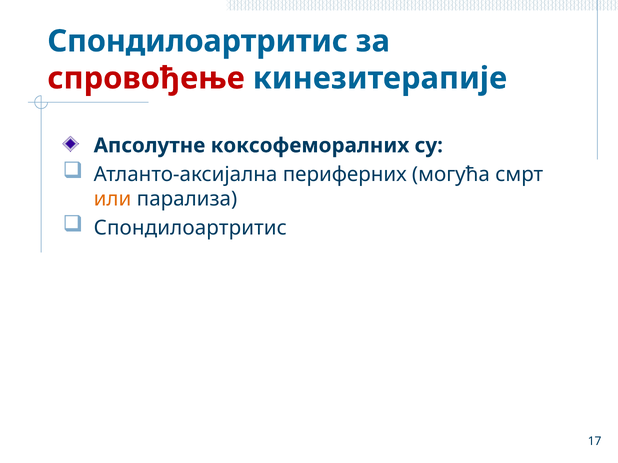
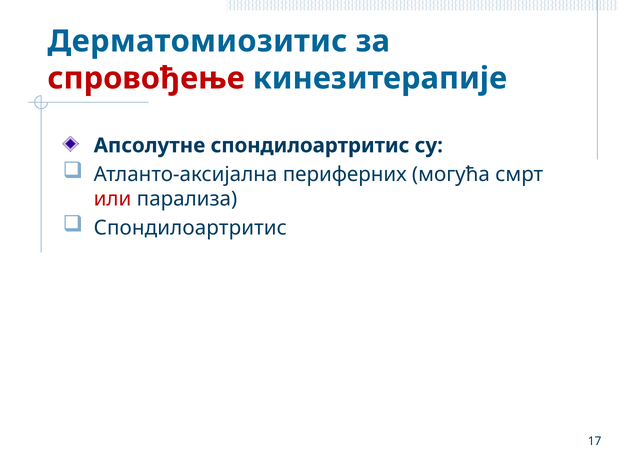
Спондилоартритис: Спондилоартритис -> Дерматомиозитис (197, 41)
Апсолутне коксофеморалних: коксофеморалних -> спондилоартритис (310, 146)
или colour: orange -> red (113, 199)
